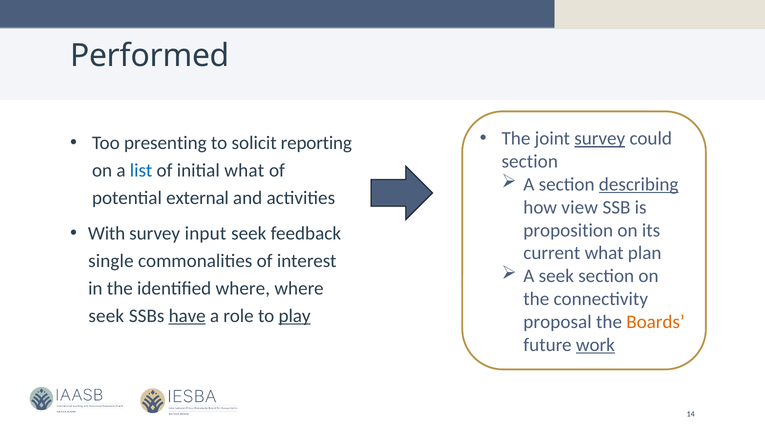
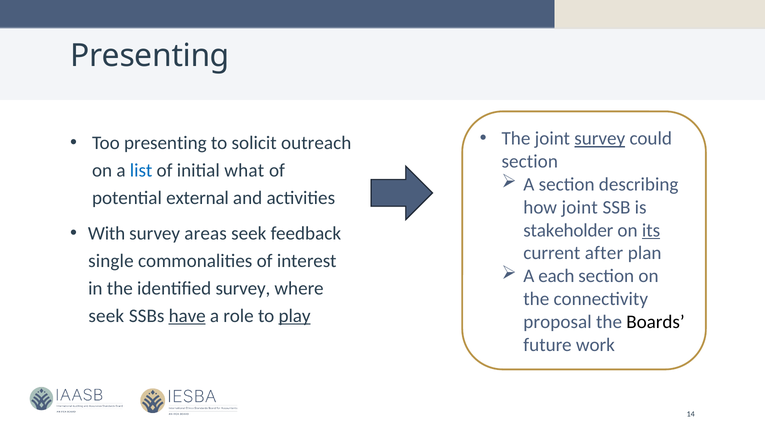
Performed: Performed -> Presenting (150, 56)
reporting: reporting -> outreach (316, 143)
describing underline: present -> none (639, 185)
how view: view -> joint (580, 207)
proposition: proposition -> stakeholder (568, 230)
its underline: none -> present (651, 230)
input: input -> areas (206, 233)
current what: what -> after (604, 253)
A seek: seek -> each (556, 276)
identified where: where -> survey (243, 289)
Boards colour: orange -> black (655, 322)
work underline: present -> none (595, 345)
